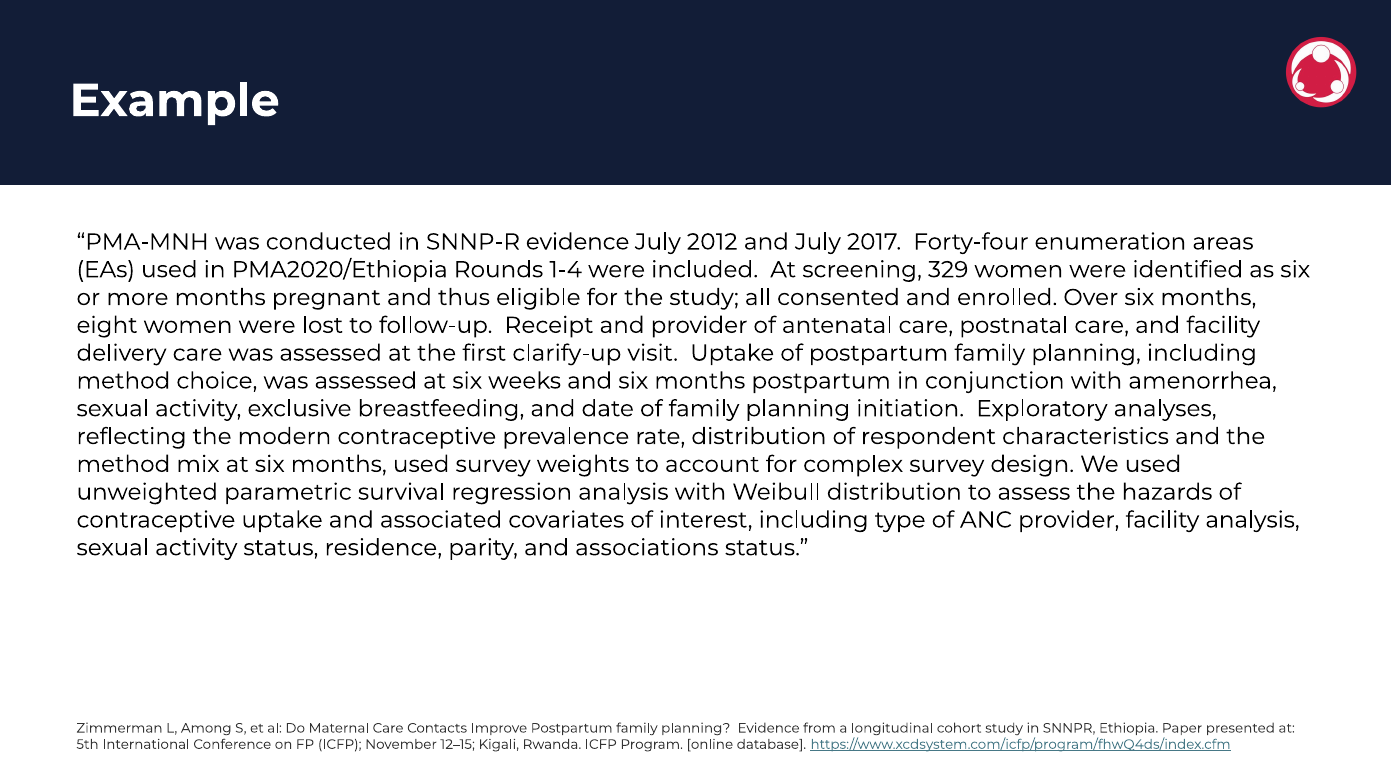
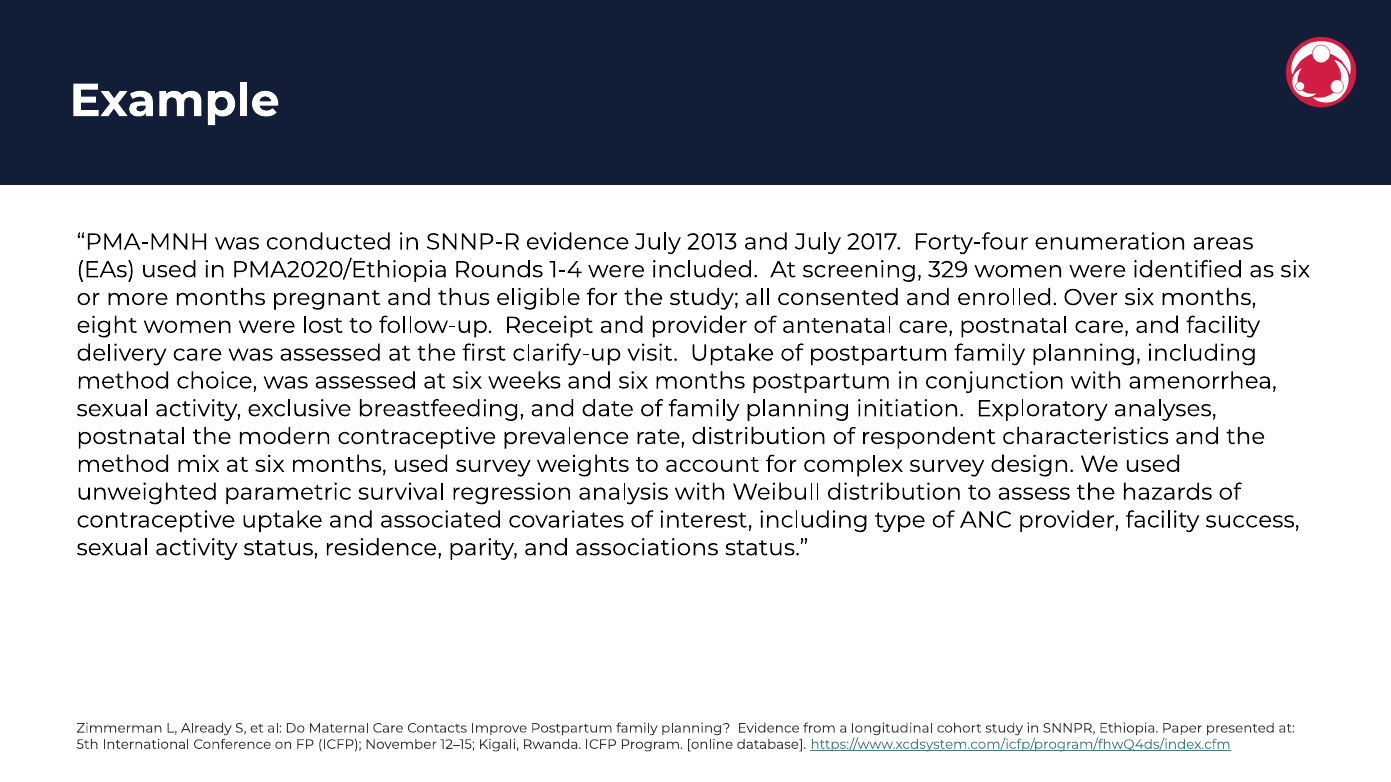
2012: 2012 -> 2013 (712, 242)
reflecting: reflecting -> postnatal (131, 437)
facility analysis: analysis -> success (1252, 520)
Among: Among -> Already (206, 729)
